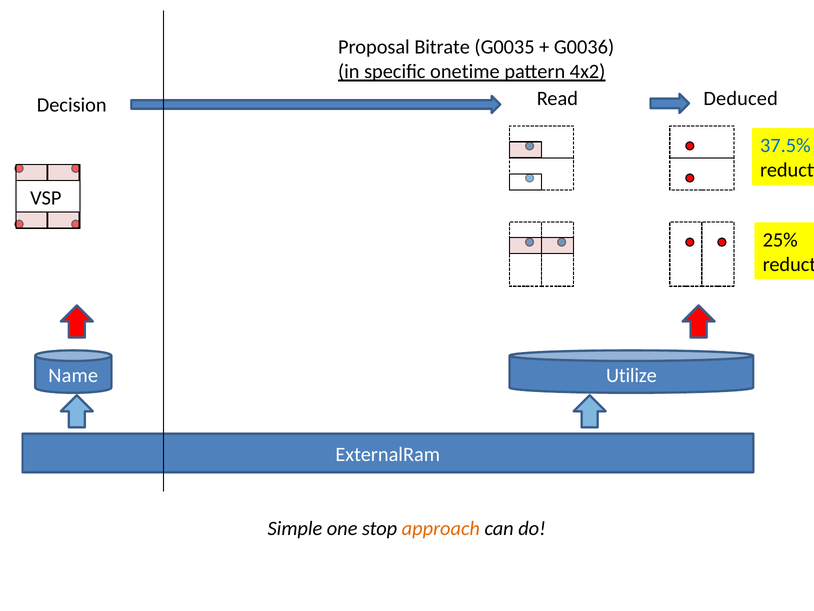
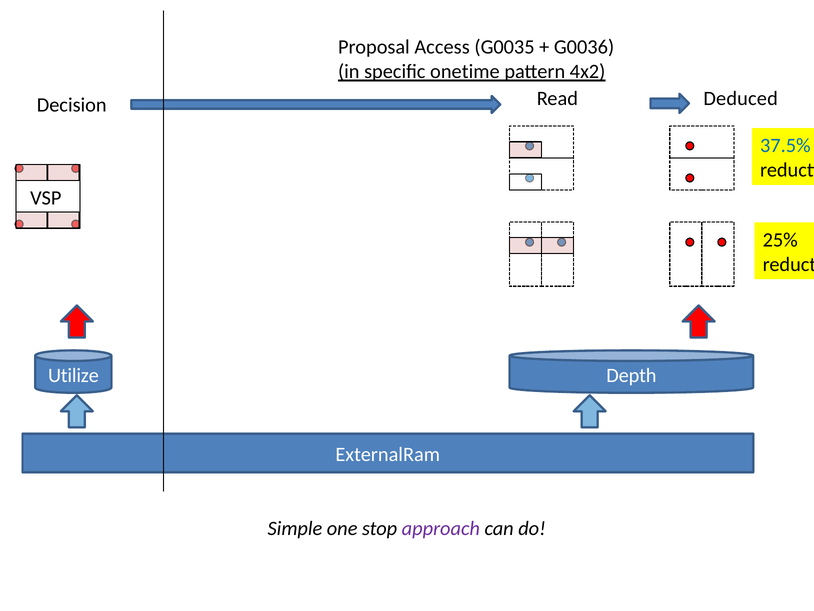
Bitrate: Bitrate -> Access (442, 47)
Name: Name -> Utilize (73, 375)
Utilize: Utilize -> Depth (631, 375)
approach colour: orange -> purple (441, 528)
